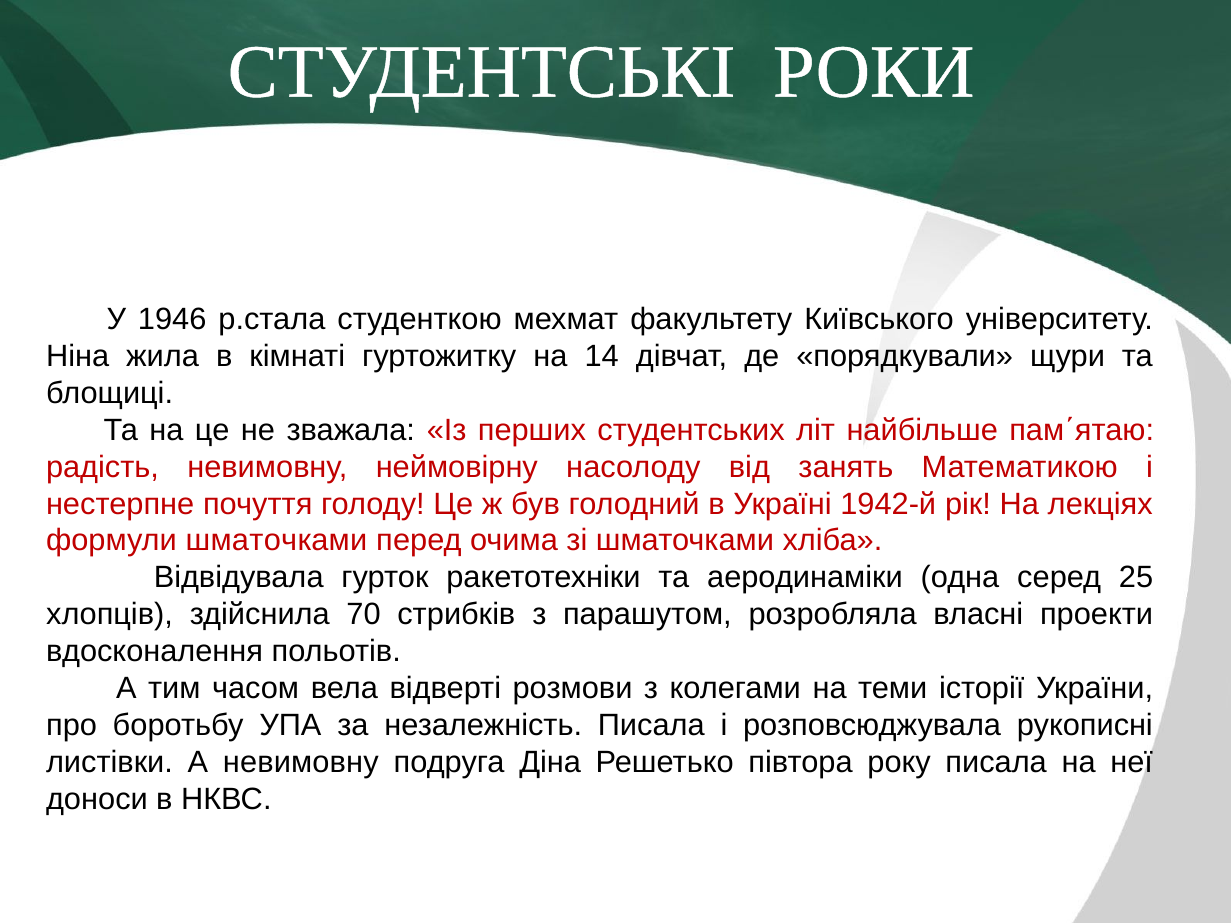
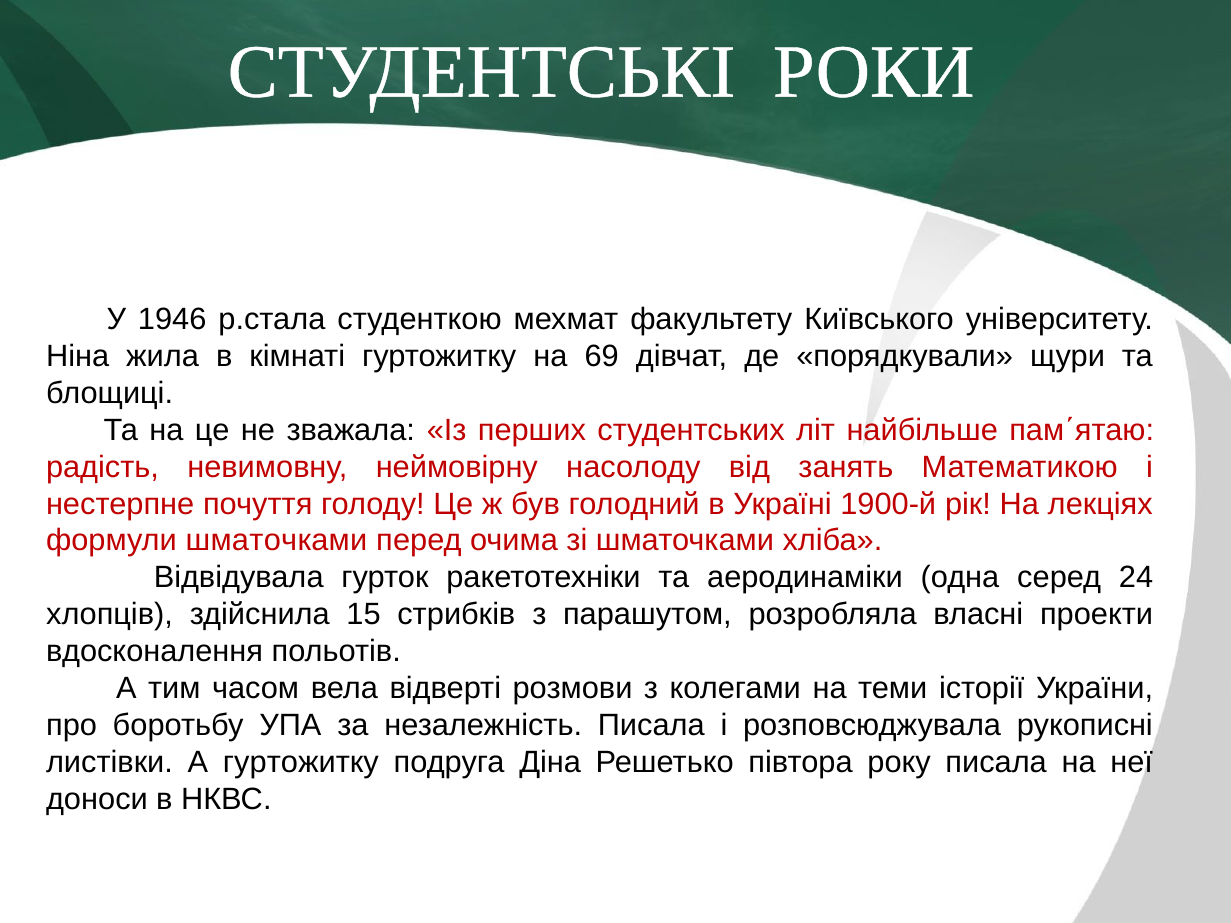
14: 14 -> 69 (602, 356)
1942-й: 1942-й -> 1900-й (888, 504)
25: 25 -> 24 (1136, 578)
70: 70 -> 15 (364, 615)
А невимовну: невимовну -> гуртожитку (301, 763)
